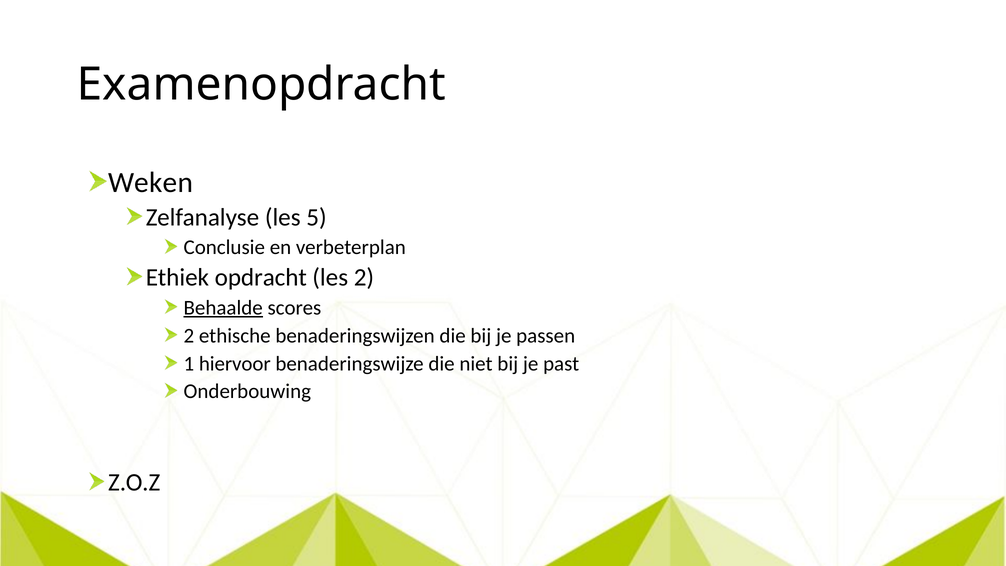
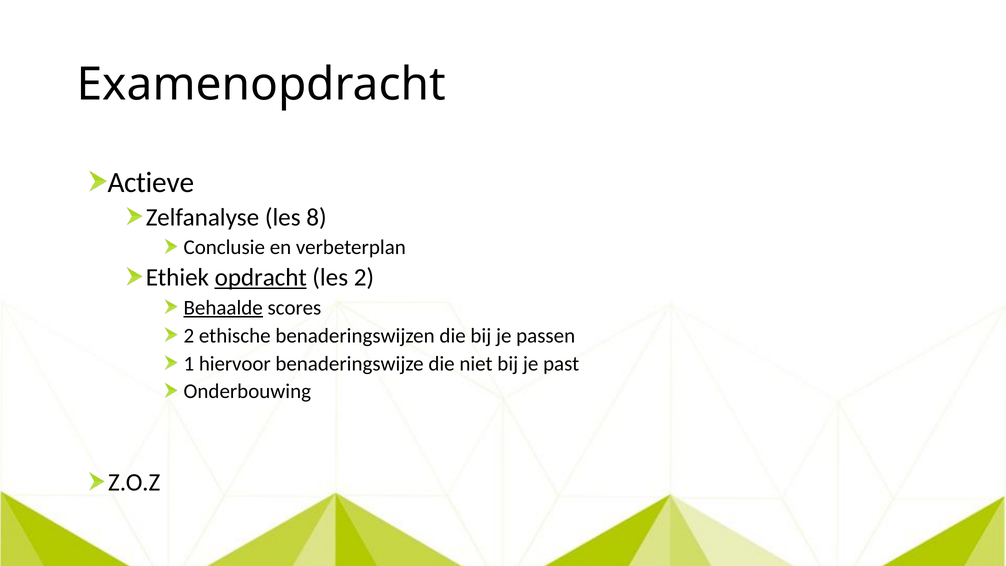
Weken: Weken -> Actieve (151, 183)
5: 5 -> 8 (316, 217)
opdracht underline: none -> present (261, 278)
